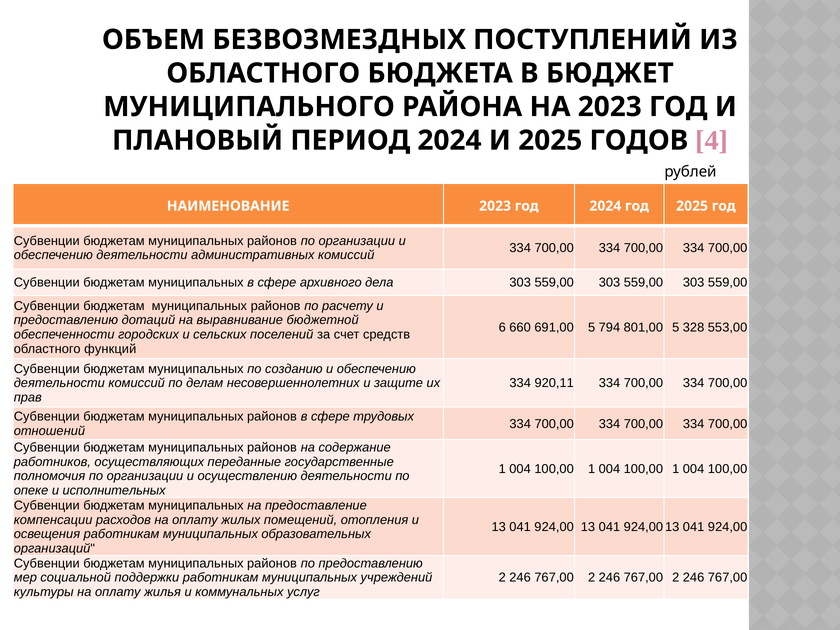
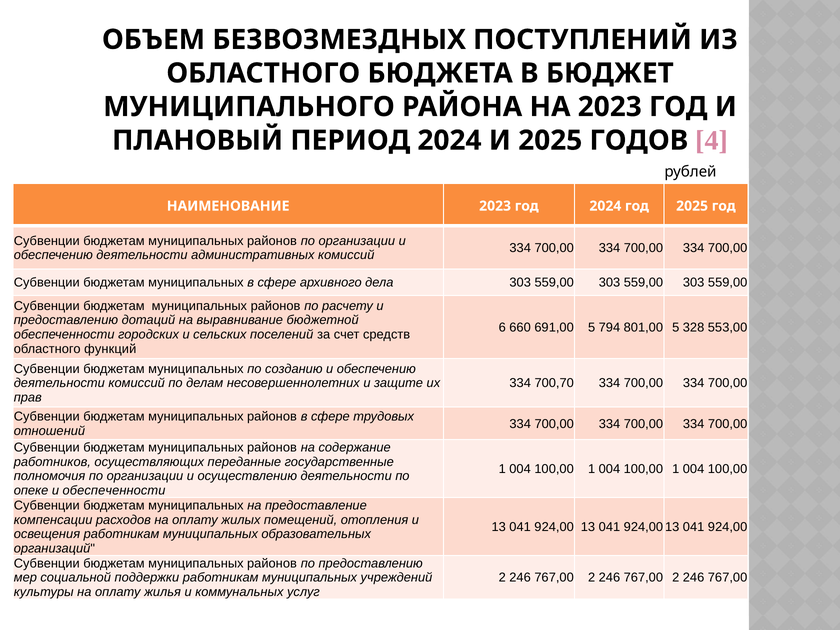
920,11: 920,11 -> 700,70 (554, 383)
и исполнительных: исполнительных -> обеспеченности (114, 491)
